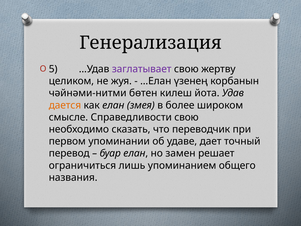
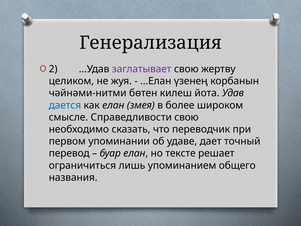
5: 5 -> 2 (53, 69)
дается colour: orange -> blue (65, 105)
замен: замен -> тексте (181, 153)
